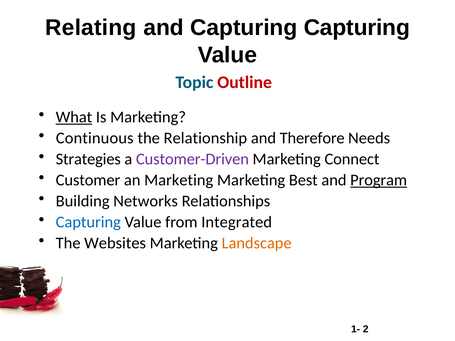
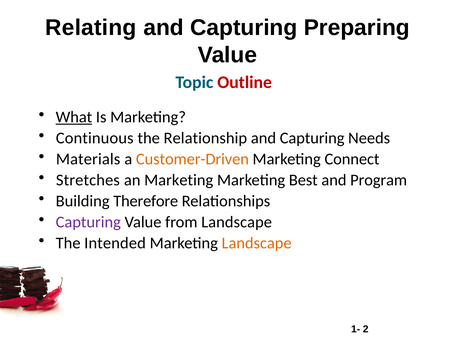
Capturing Capturing: Capturing -> Preparing (357, 28)
Therefore: Therefore -> Capturing (312, 138)
Strategies: Strategies -> Materials (88, 159)
Customer-Driven colour: purple -> orange (192, 159)
Customer: Customer -> Stretches (88, 180)
Program underline: present -> none (379, 180)
Networks: Networks -> Therefore (146, 201)
Capturing colour: blue -> purple (88, 222)
from Integrated: Integrated -> Landscape (237, 222)
Websites: Websites -> Intended (115, 243)
